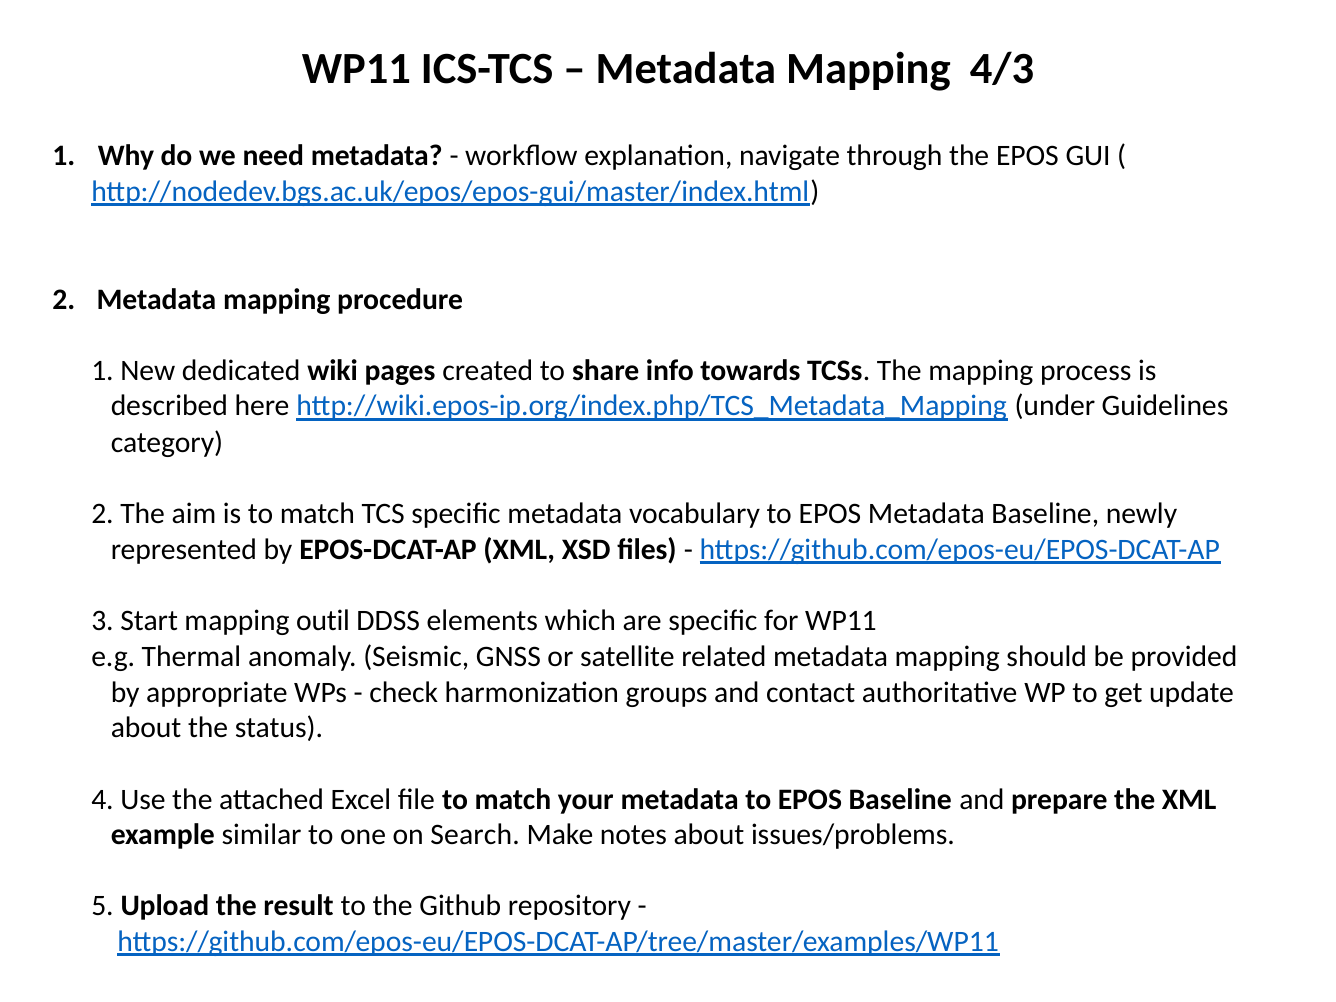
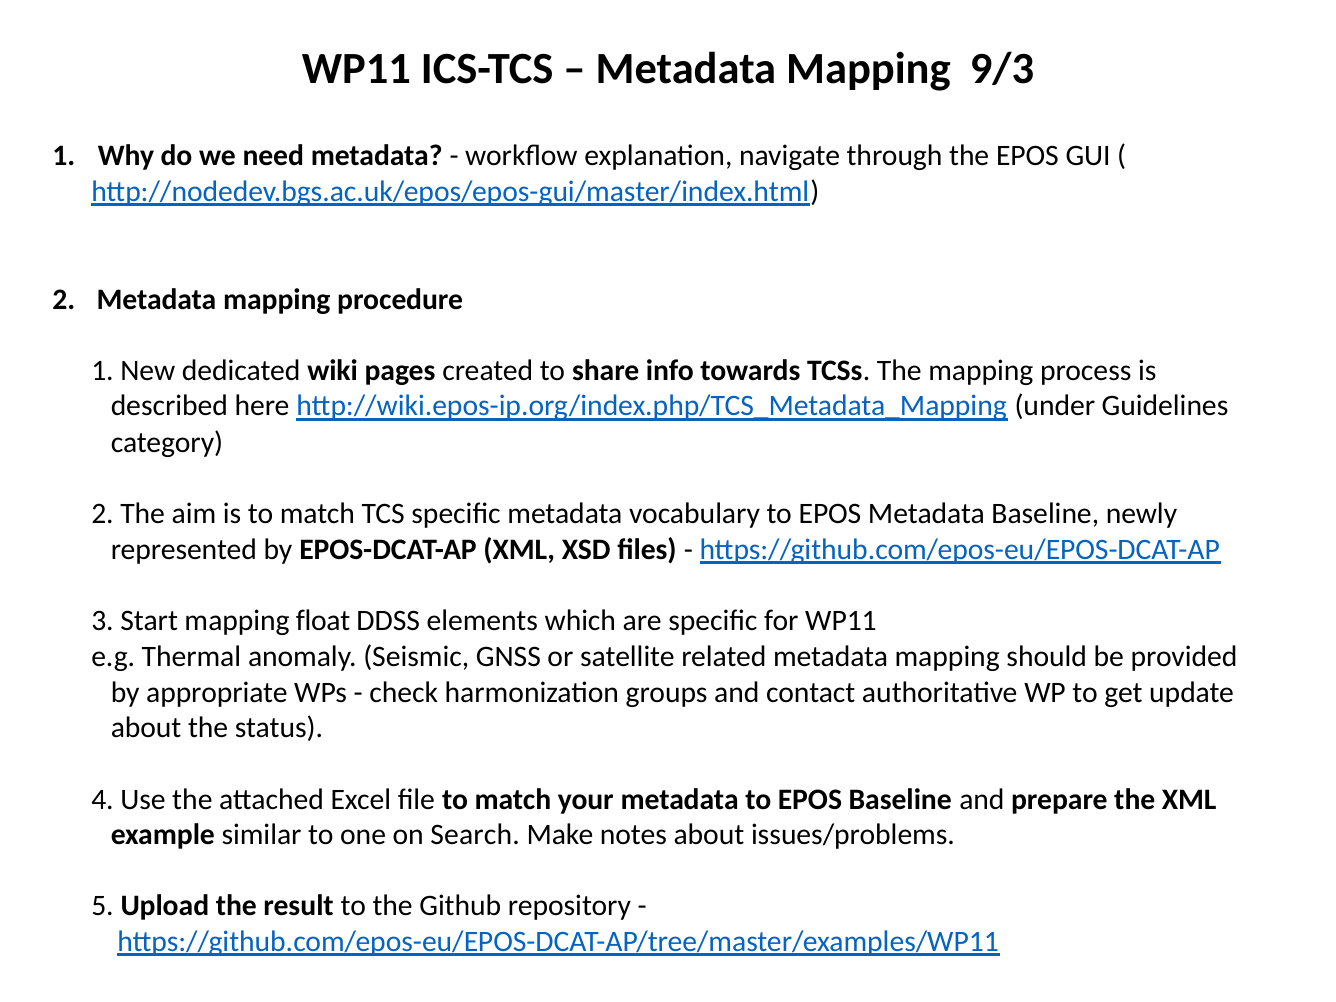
4/3: 4/3 -> 9/3 (1002, 69)
outil: outil -> float (323, 621)
